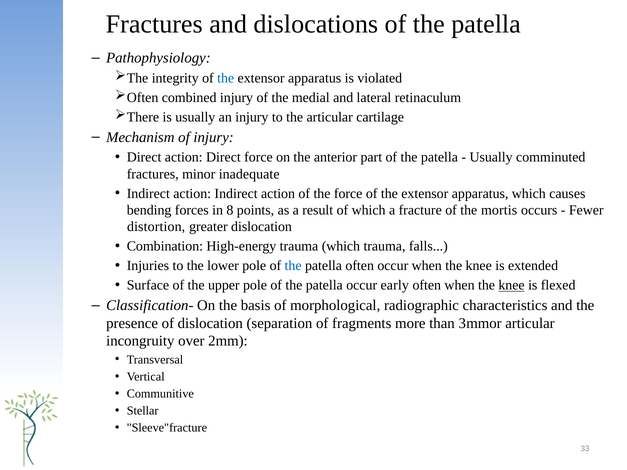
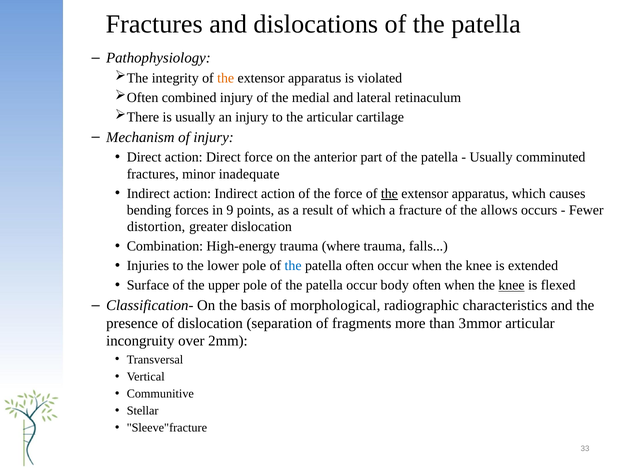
the colour: blue -> orange (226, 78)
the underline: none -> present (389, 194)
8: 8 -> 9 (230, 210)
mortis: mortis -> allows (499, 210)
trauma which: which -> where (341, 246)
early: early -> body (395, 285)
